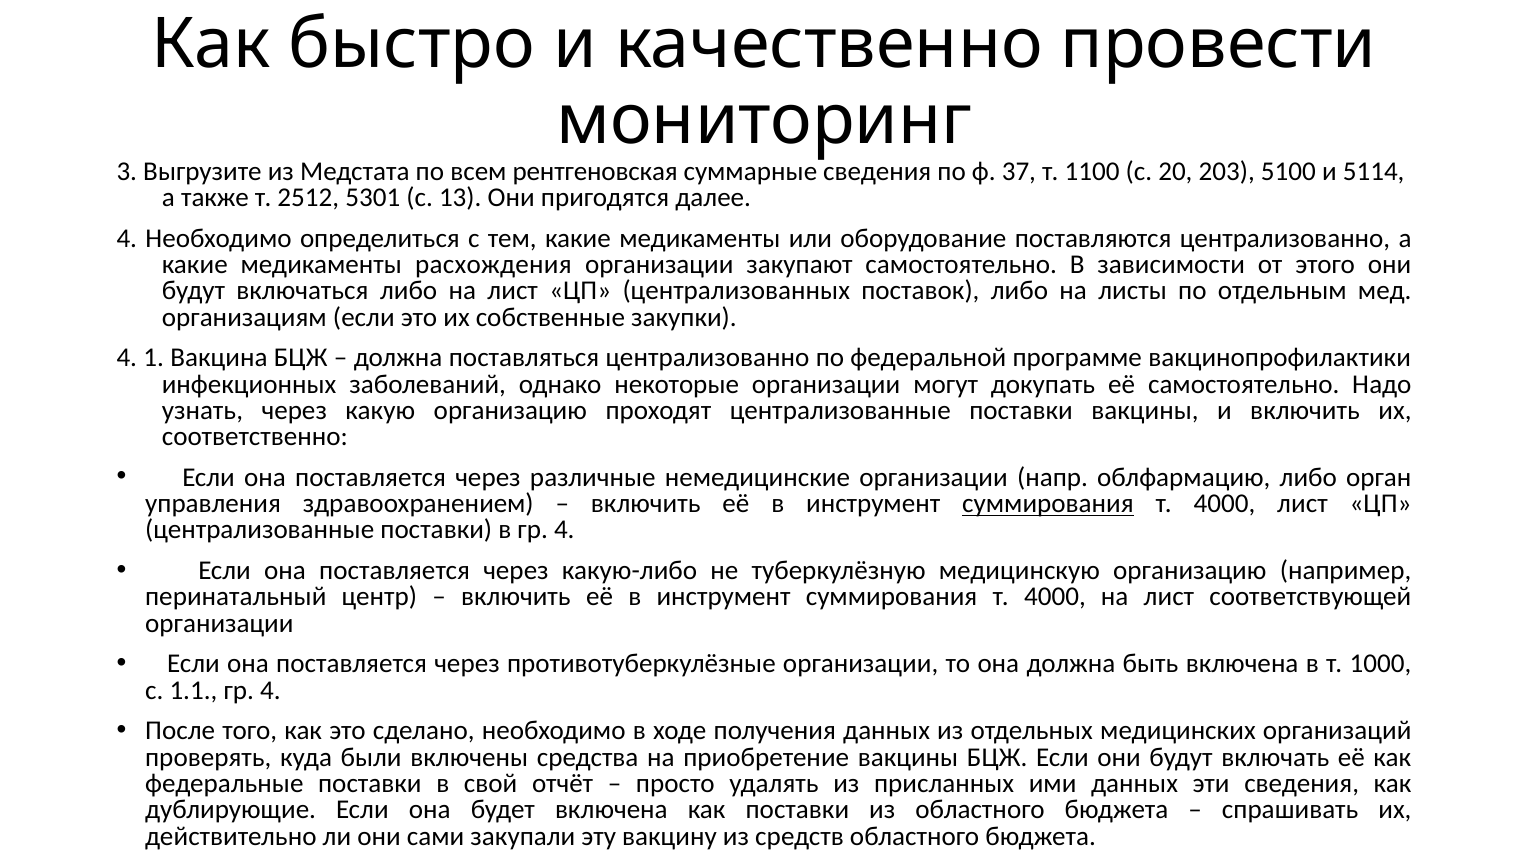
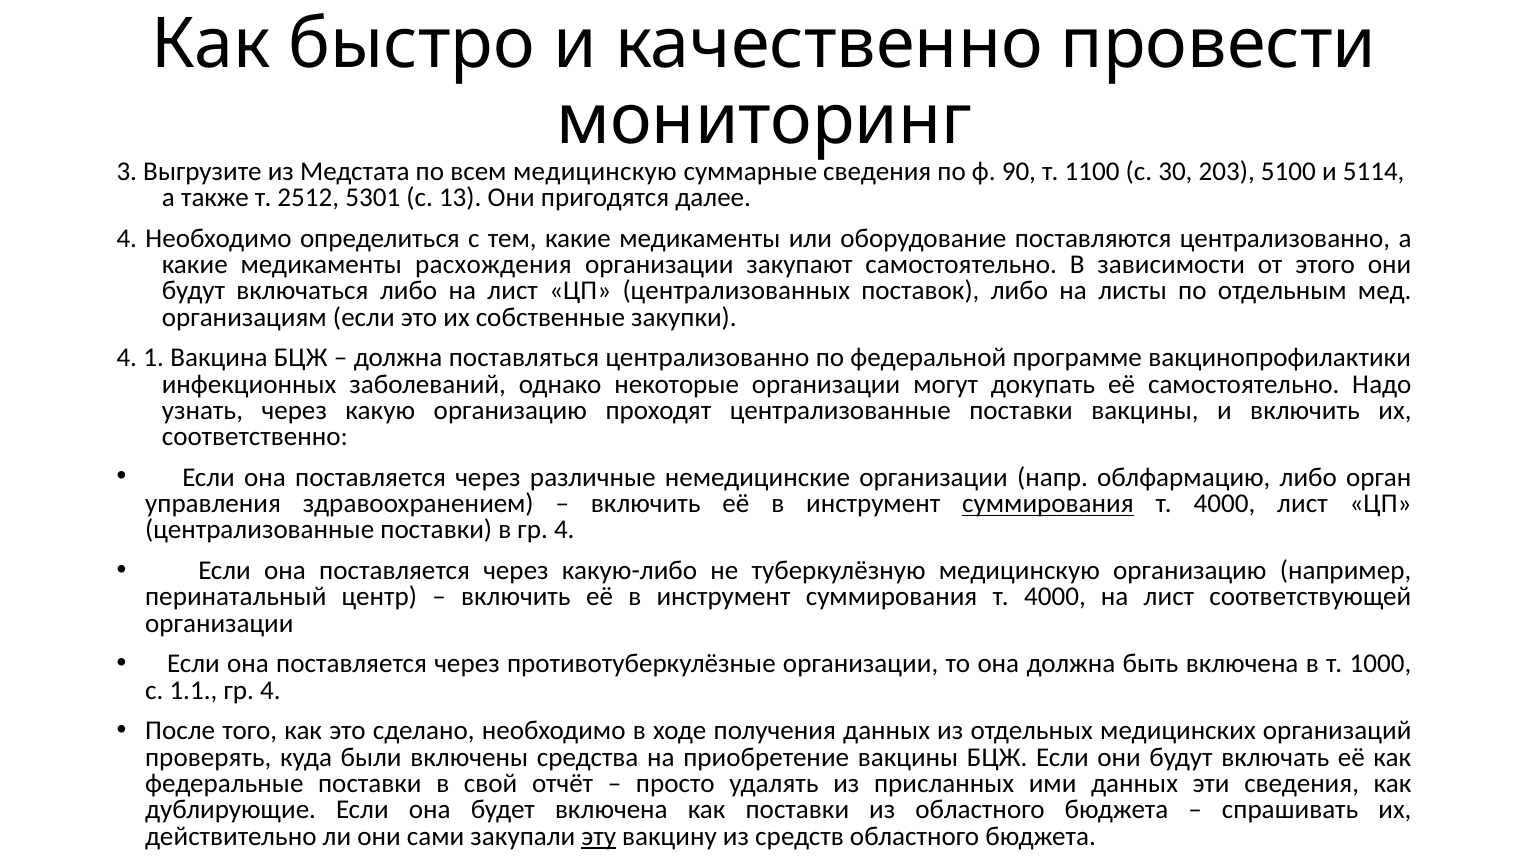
всем рентгеновская: рентгеновская -> медицинскую (595, 171)
37: 37 -> 90 (1019, 171)
20: 20 -> 30 (1175, 171)
эту underline: none -> present (599, 836)
